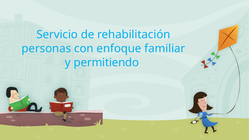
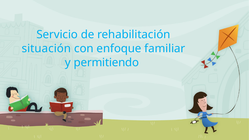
personas: personas -> situación (46, 49)
